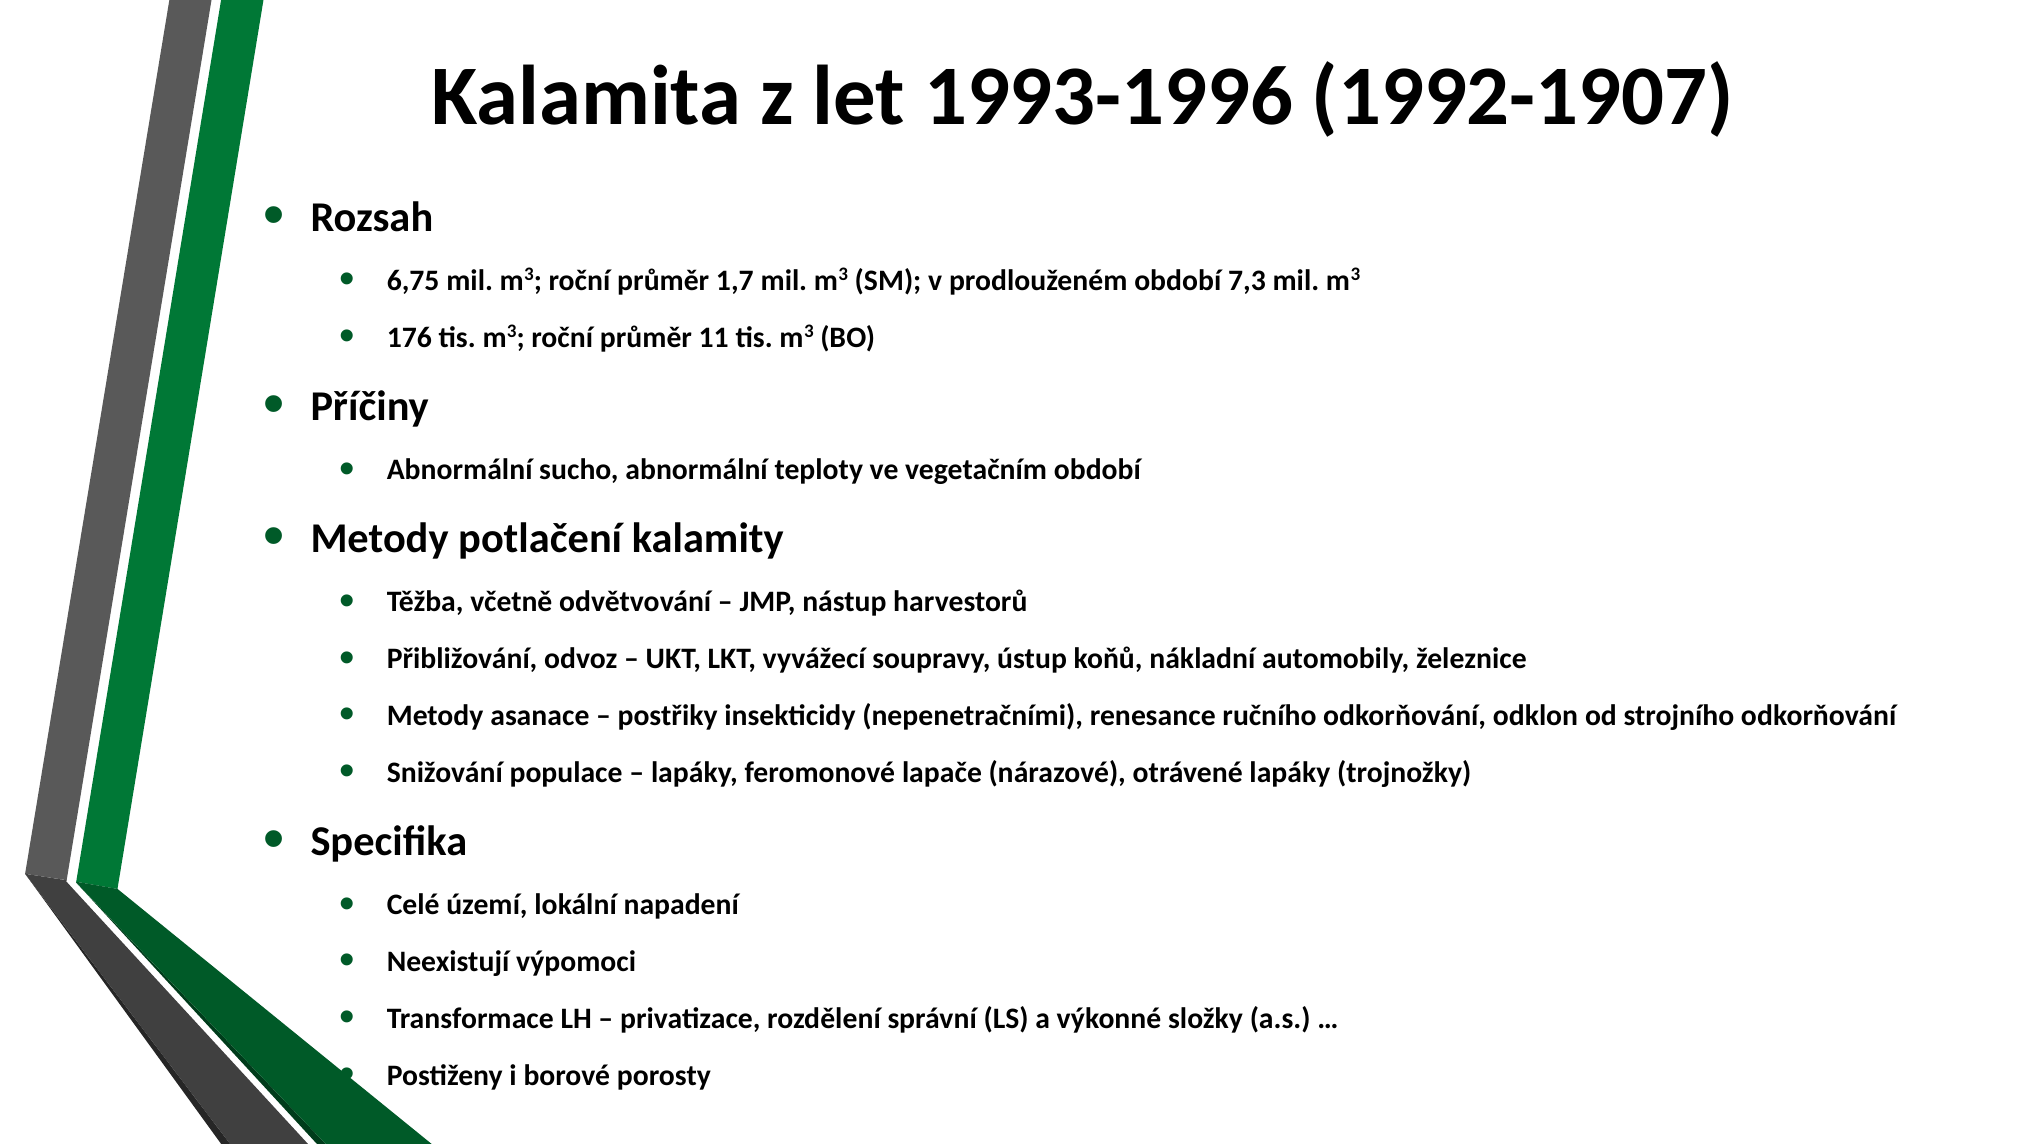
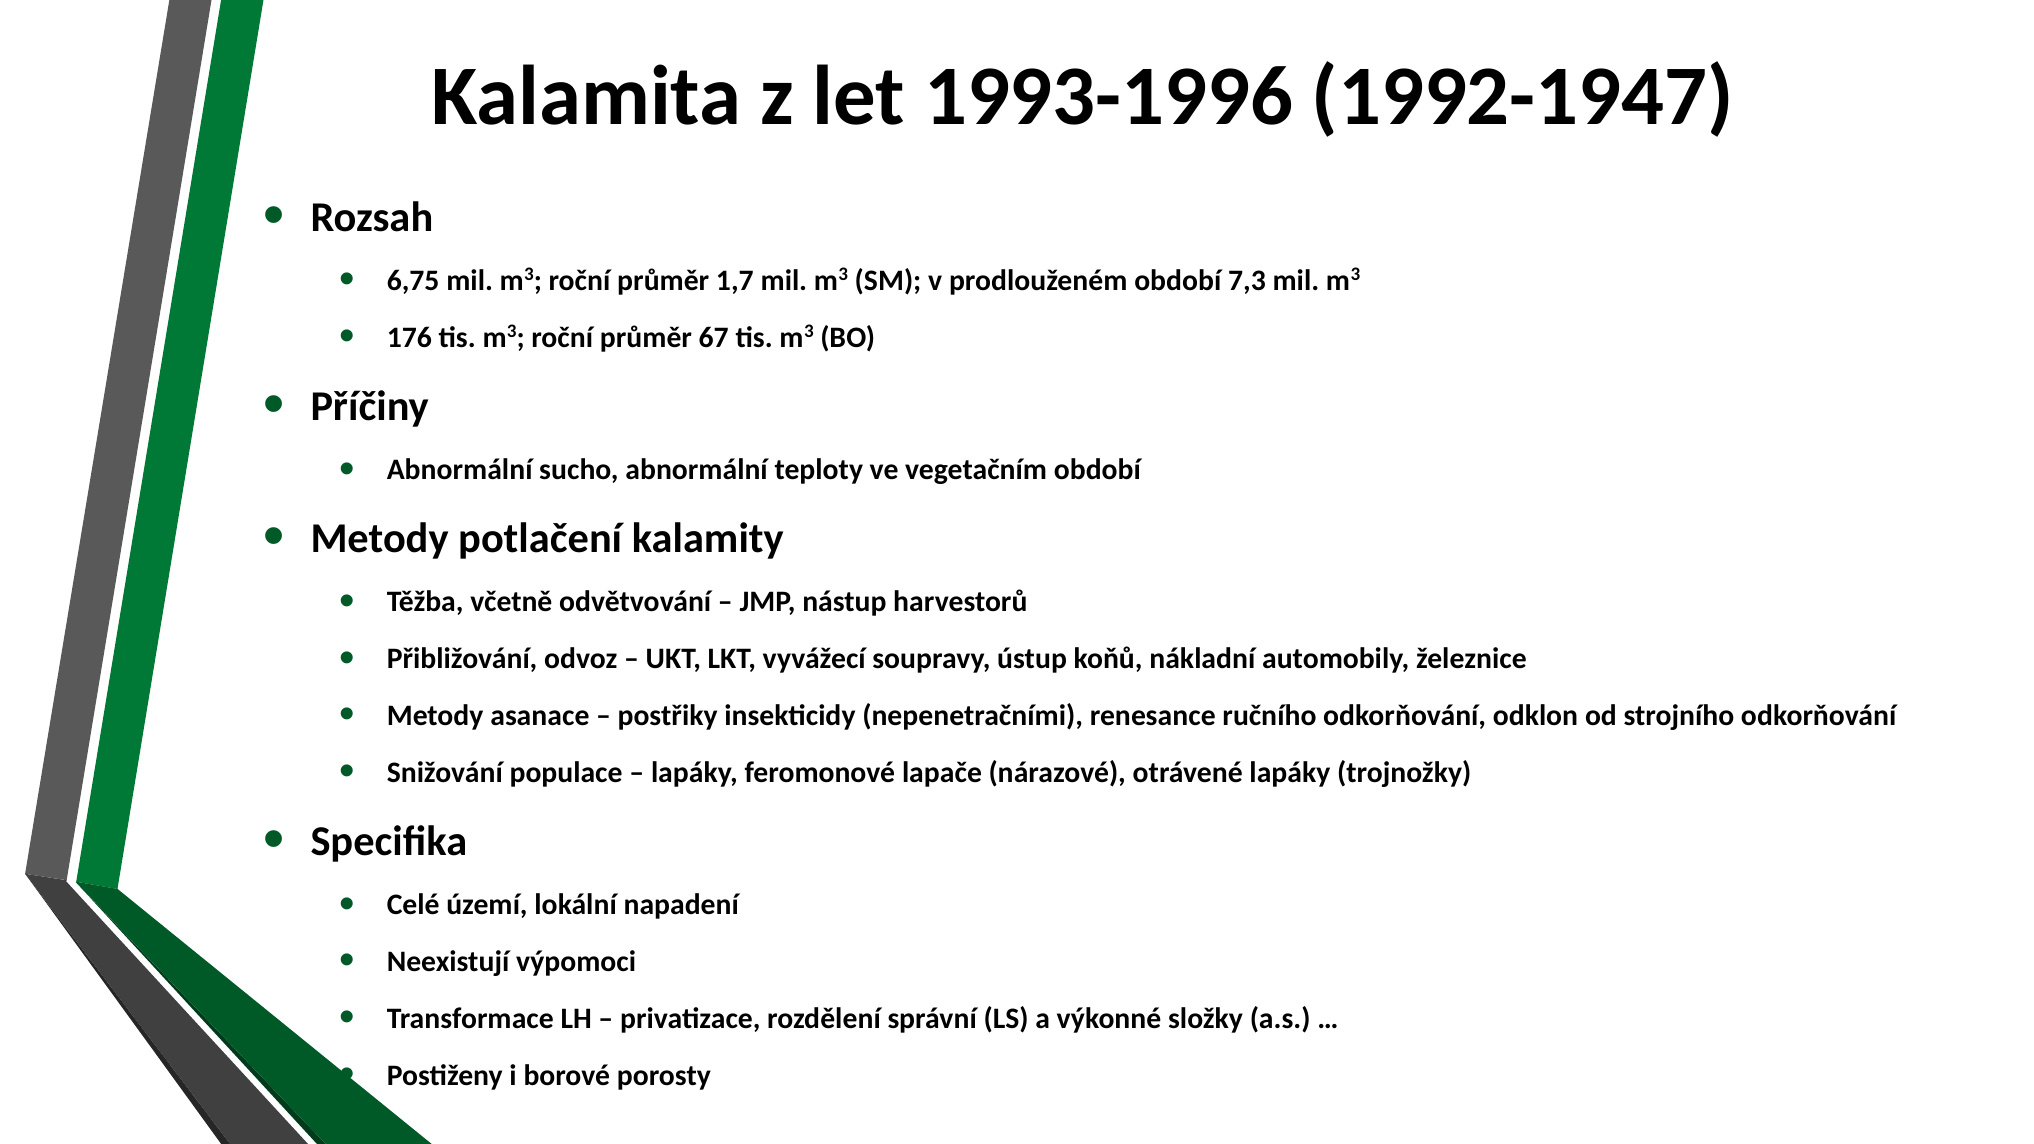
1992-1907: 1992-1907 -> 1992-1947 (1523, 97)
11: 11 -> 67 (714, 338)
